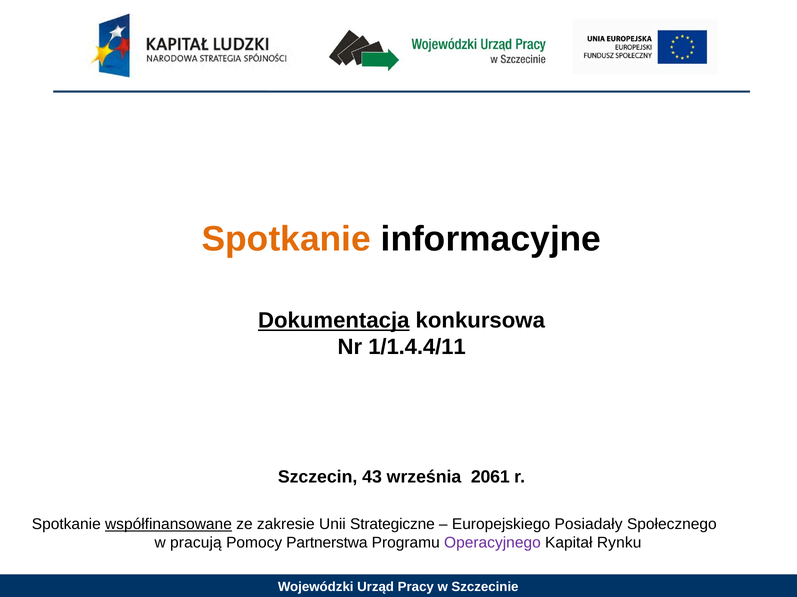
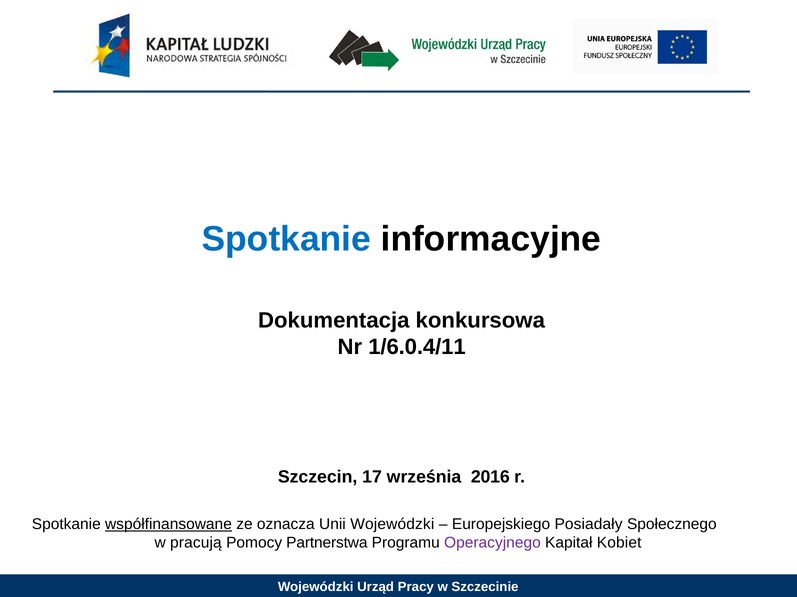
Spotkanie colour: orange -> blue (286, 240)
Dokumentacja underline: present -> none (334, 321)
1/1.4.4/11: 1/1.4.4/11 -> 1/6.0.4/11 (417, 348)
43: 43 -> 17 (372, 478)
2061: 2061 -> 2016 (490, 478)
zakresie: zakresie -> oznacza (286, 525)
Unii Strategiczne: Strategiczne -> Wojewódzki (392, 525)
Rynku: Rynku -> Kobiet (619, 543)
